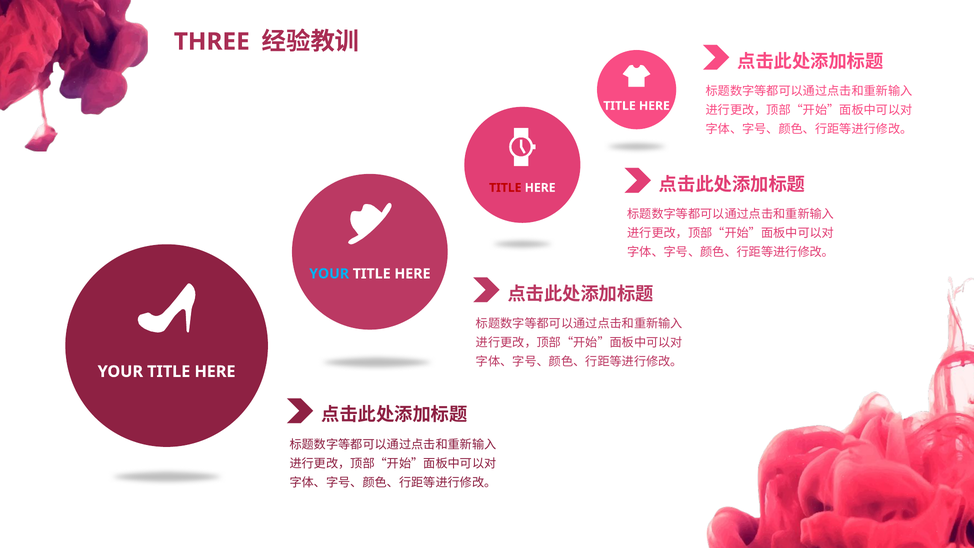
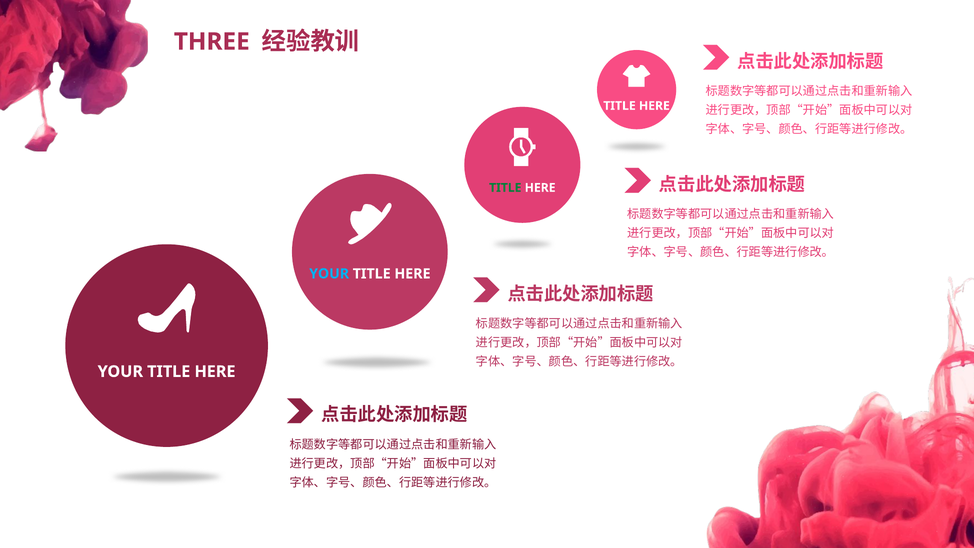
TITLE colour: red -> green (505, 188)
